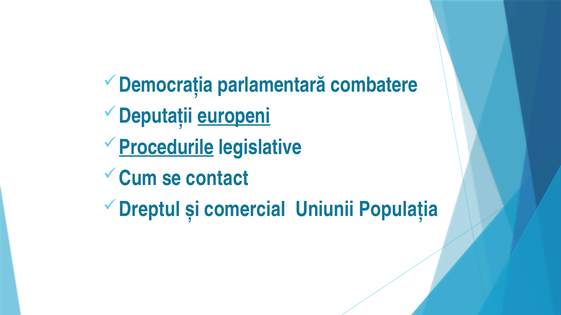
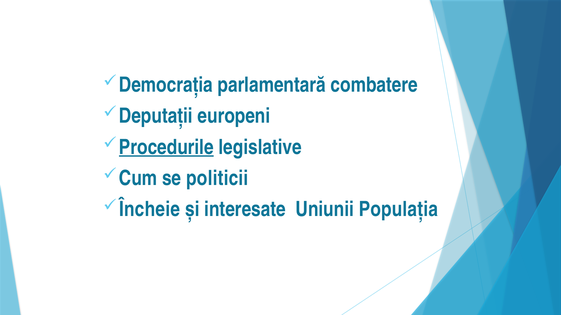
europeni underline: present -> none (234, 116)
contact: contact -> politicii (217, 178)
Dreptul: Dreptul -> Încheie (150, 210)
comercial: comercial -> interesate (245, 210)
